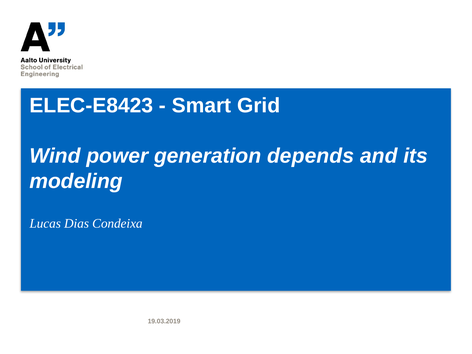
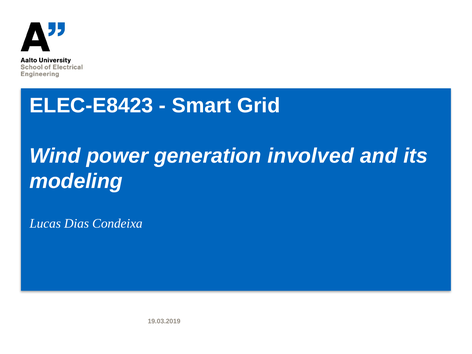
depends: depends -> involved (311, 156)
